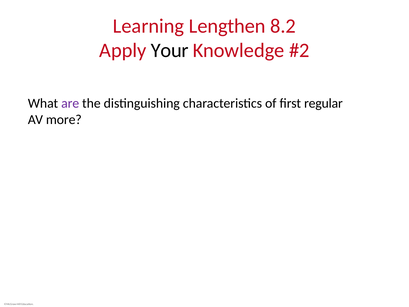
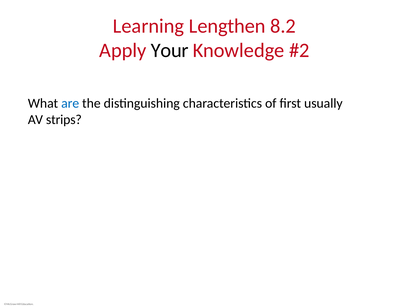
are colour: purple -> blue (70, 103)
regular: regular -> usually (323, 103)
more: more -> strips (64, 120)
